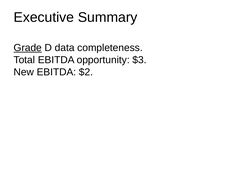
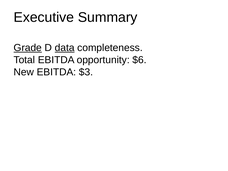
data underline: none -> present (65, 48)
$3: $3 -> $6 (140, 60)
$2: $2 -> $3 (86, 72)
